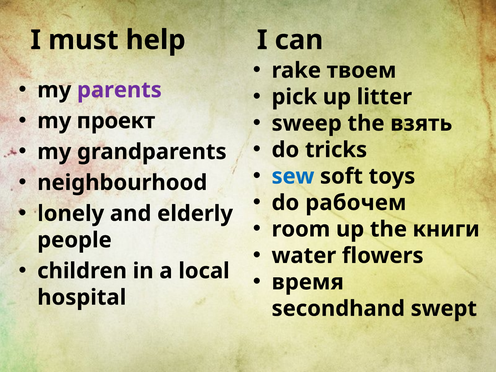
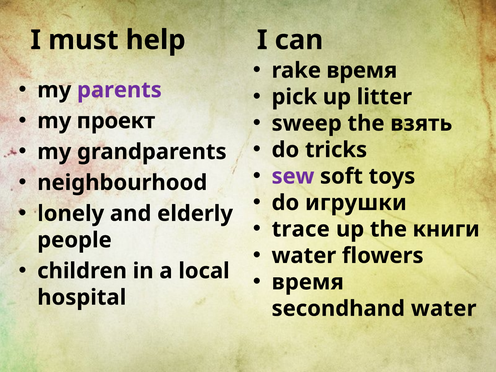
rake твоем: твоем -> время (362, 70)
sew colour: blue -> purple (293, 176)
рабочем: рабочем -> игрушки (356, 203)
room: room -> trace (301, 229)
secondhand swept: swept -> water (444, 309)
